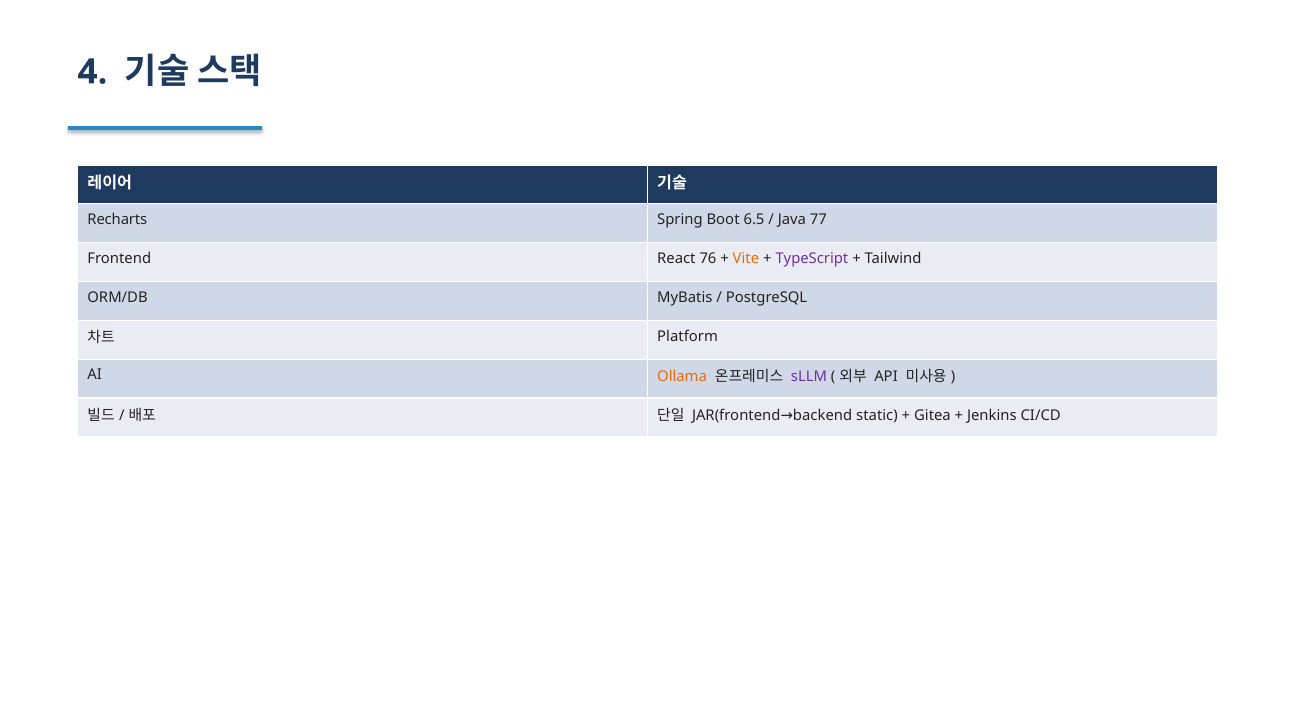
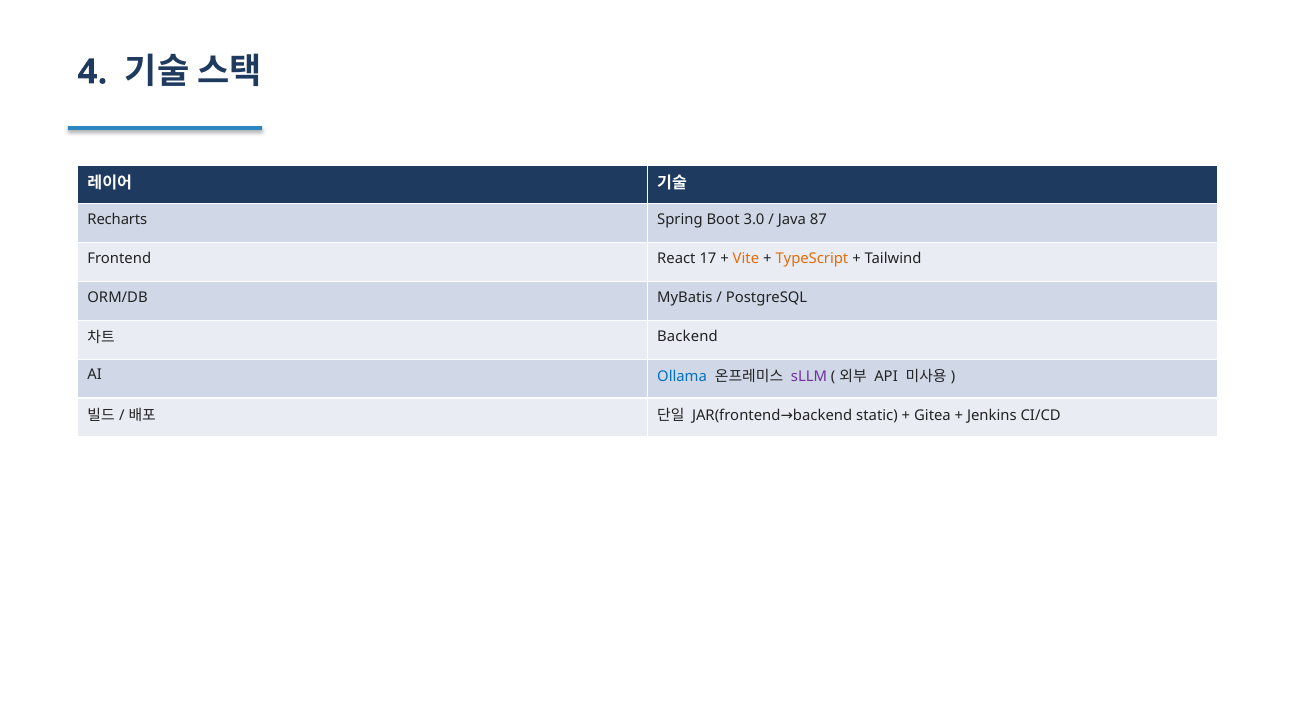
6.5: 6.5 -> 3.0 (754, 220)
77: 77 -> 87 (818, 220)
76: 76 -> 17 (708, 259)
TypeScript colour: purple -> orange (812, 259)
Platform: Platform -> Backend (687, 336)
Ollama colour: orange -> blue (682, 377)
